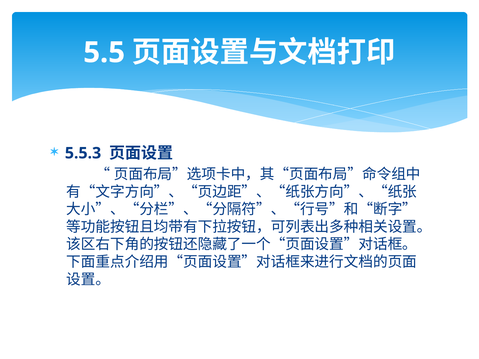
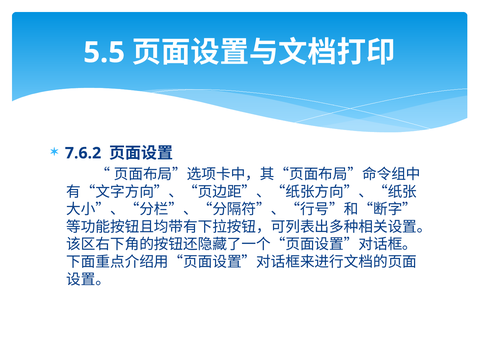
5.5.3: 5.5.3 -> 7.6.2 (83, 153)
